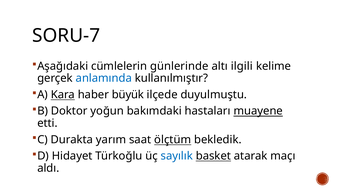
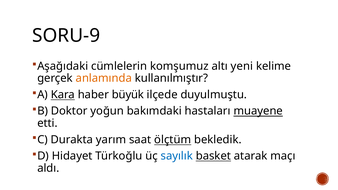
SORU-7: SORU-7 -> SORU-9 (66, 36)
günlerinde: günlerinde -> komşumuz (179, 66)
ilgili: ilgili -> yeni (242, 66)
anlamında colour: blue -> orange (104, 78)
